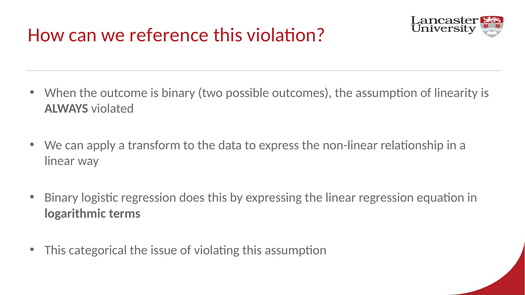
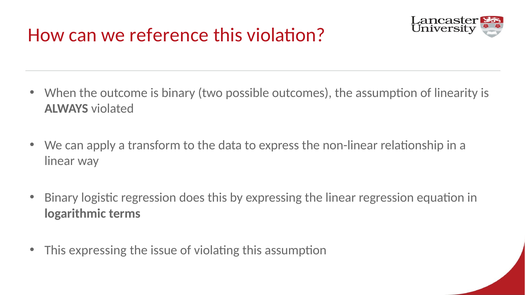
This categorical: categorical -> expressing (98, 250)
